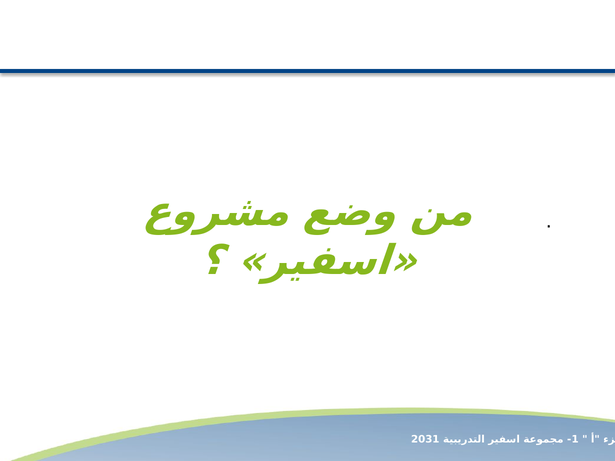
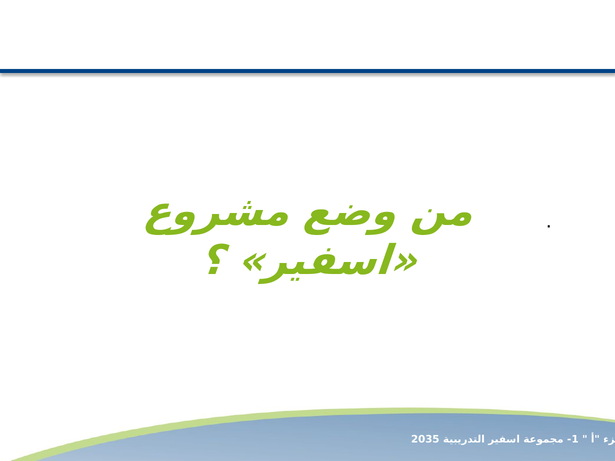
2031: 2031 -> 2035 (425, 440)
